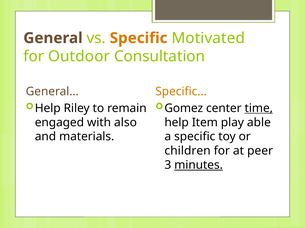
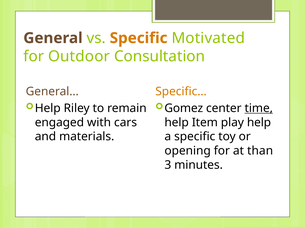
also: also -> cars (126, 123)
play able: able -> help (259, 123)
children: children -> opening (188, 151)
peer: peer -> than (260, 151)
minutes underline: present -> none (199, 165)
